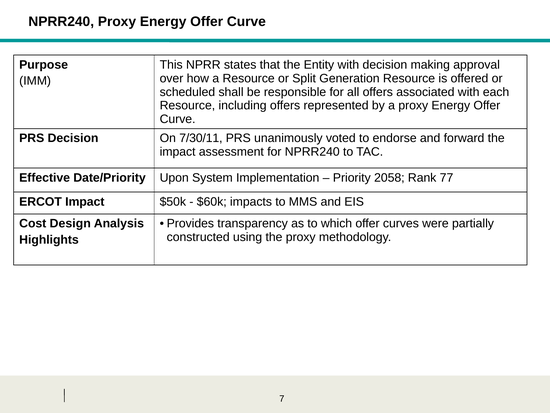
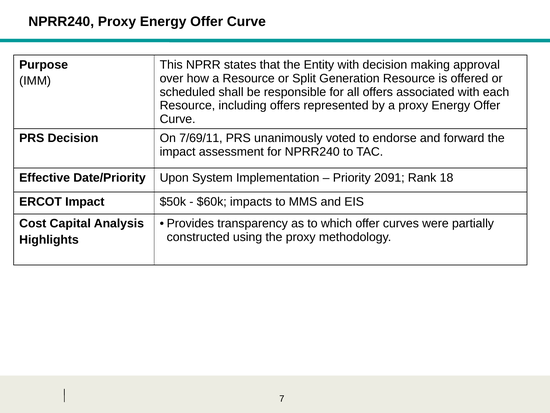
7/30/11: 7/30/11 -> 7/69/11 (201, 138)
2058: 2058 -> 2091 (389, 178)
77: 77 -> 18 (447, 178)
Design: Design -> Capital (70, 223)
